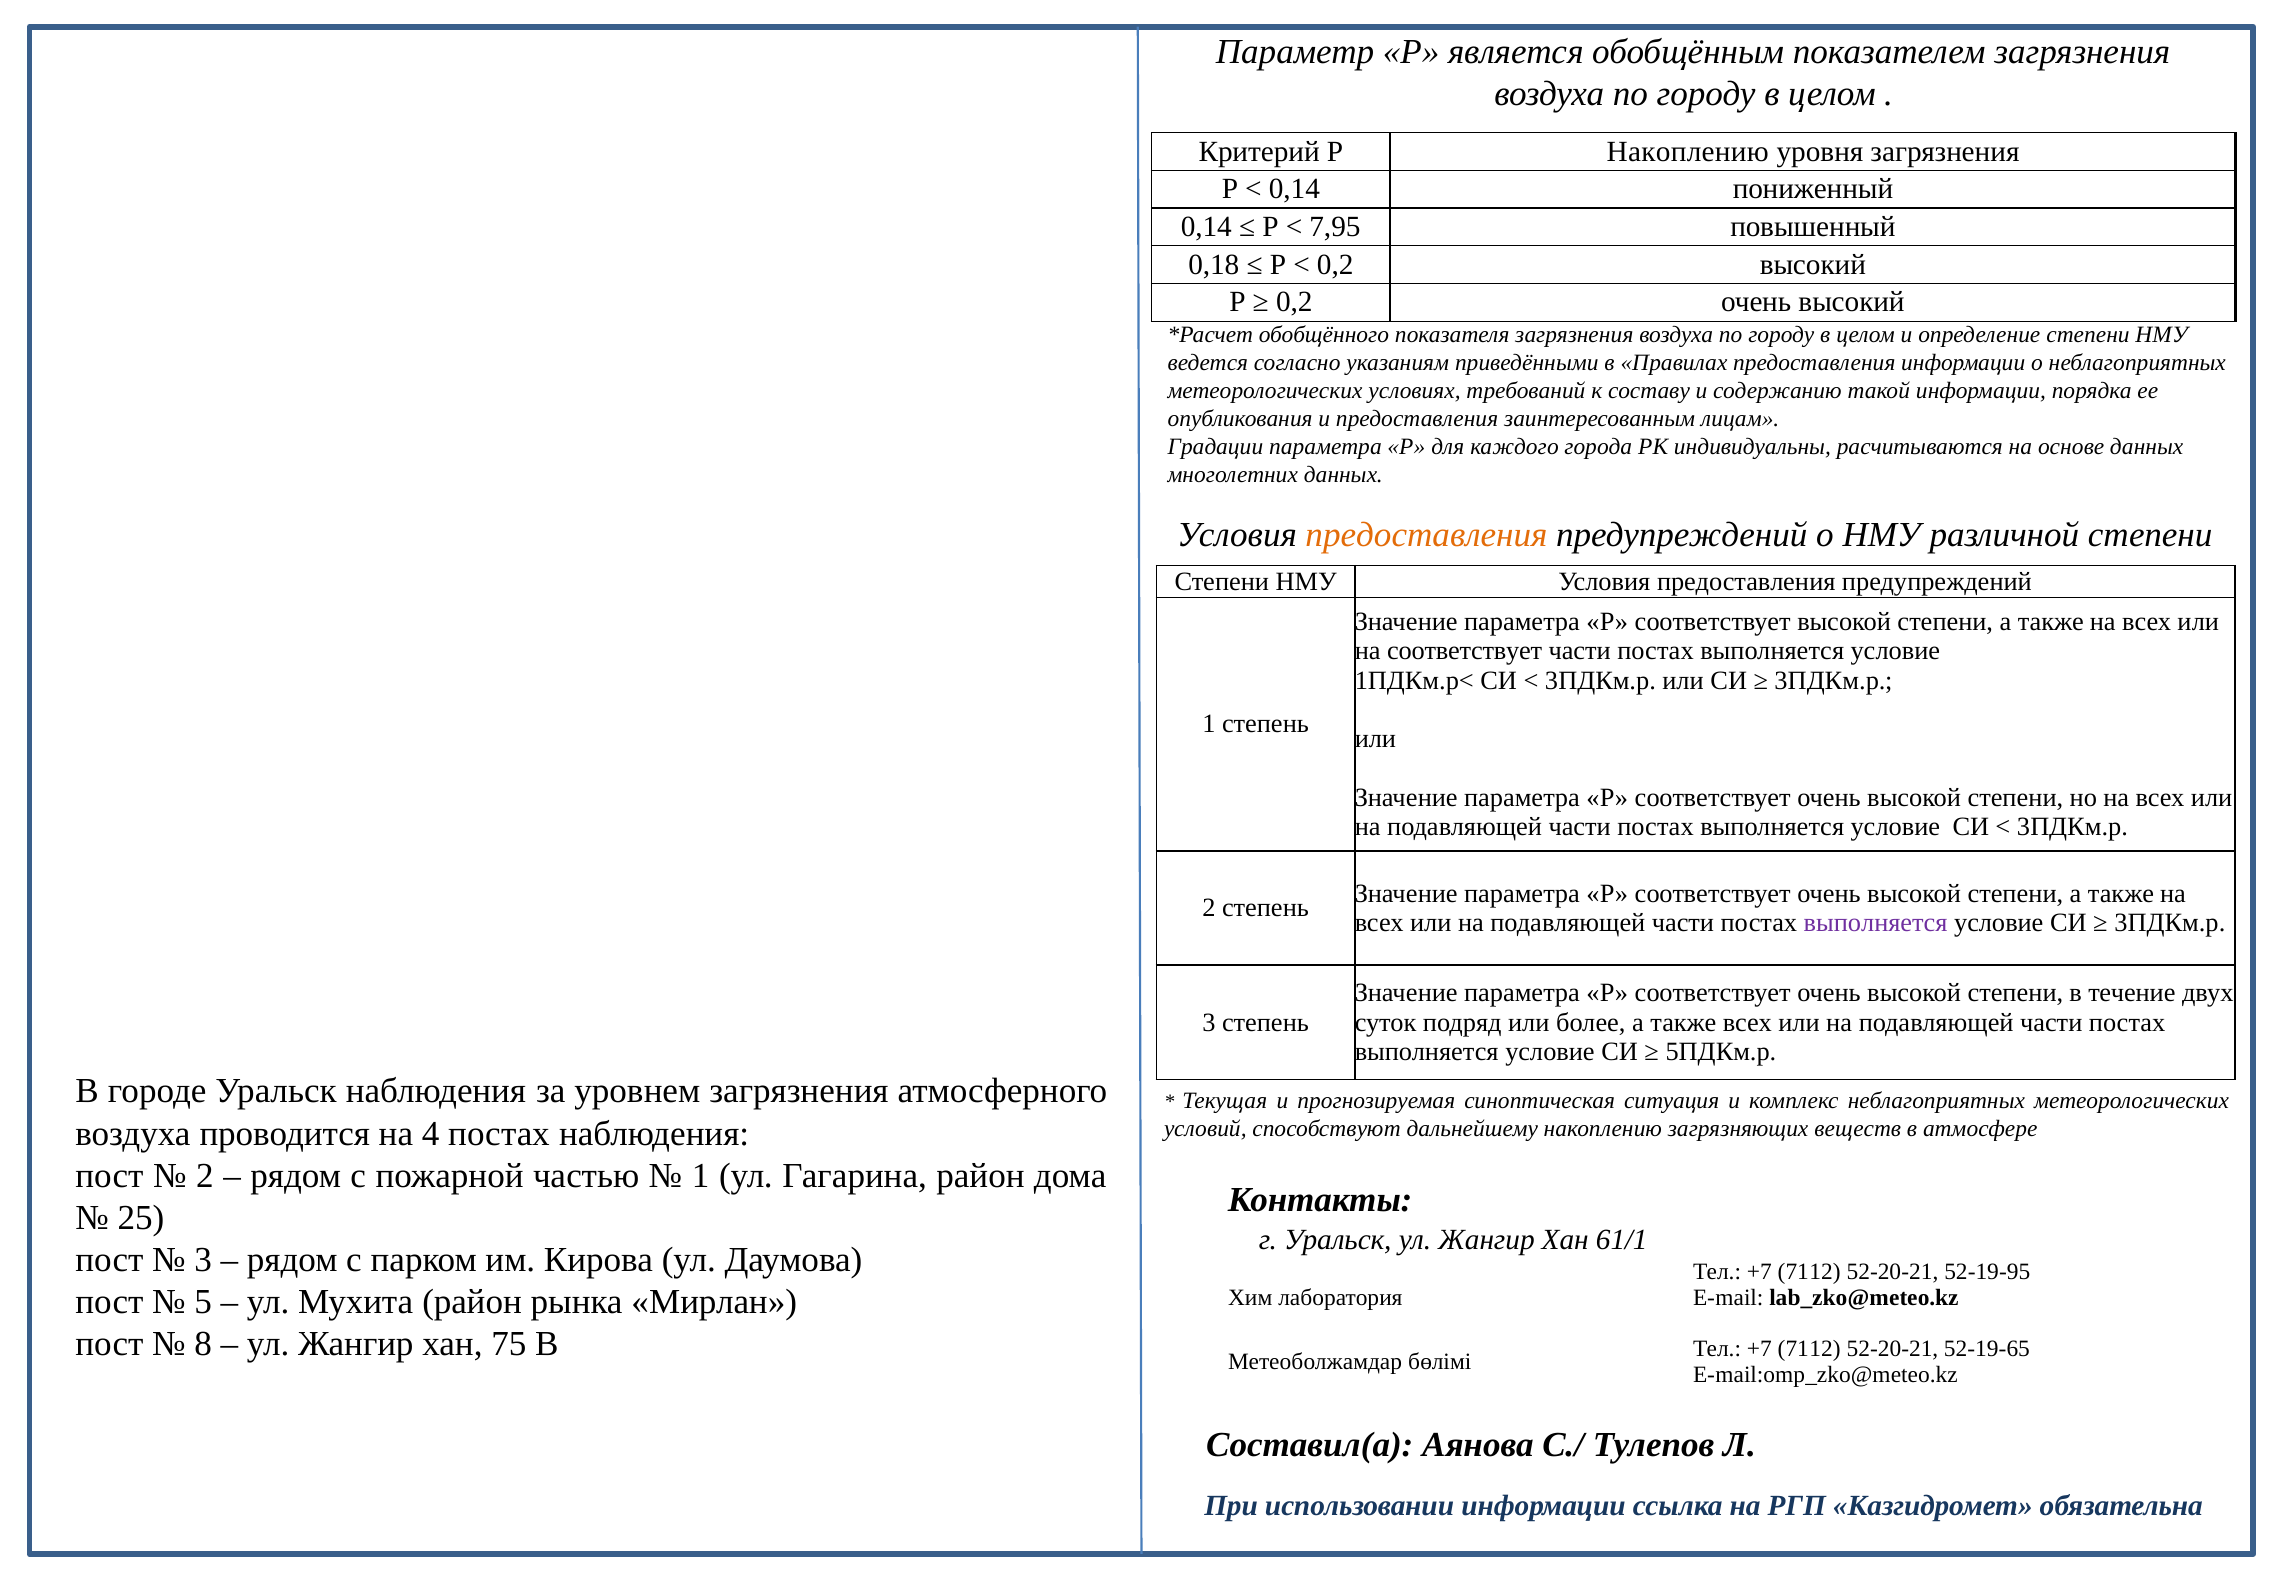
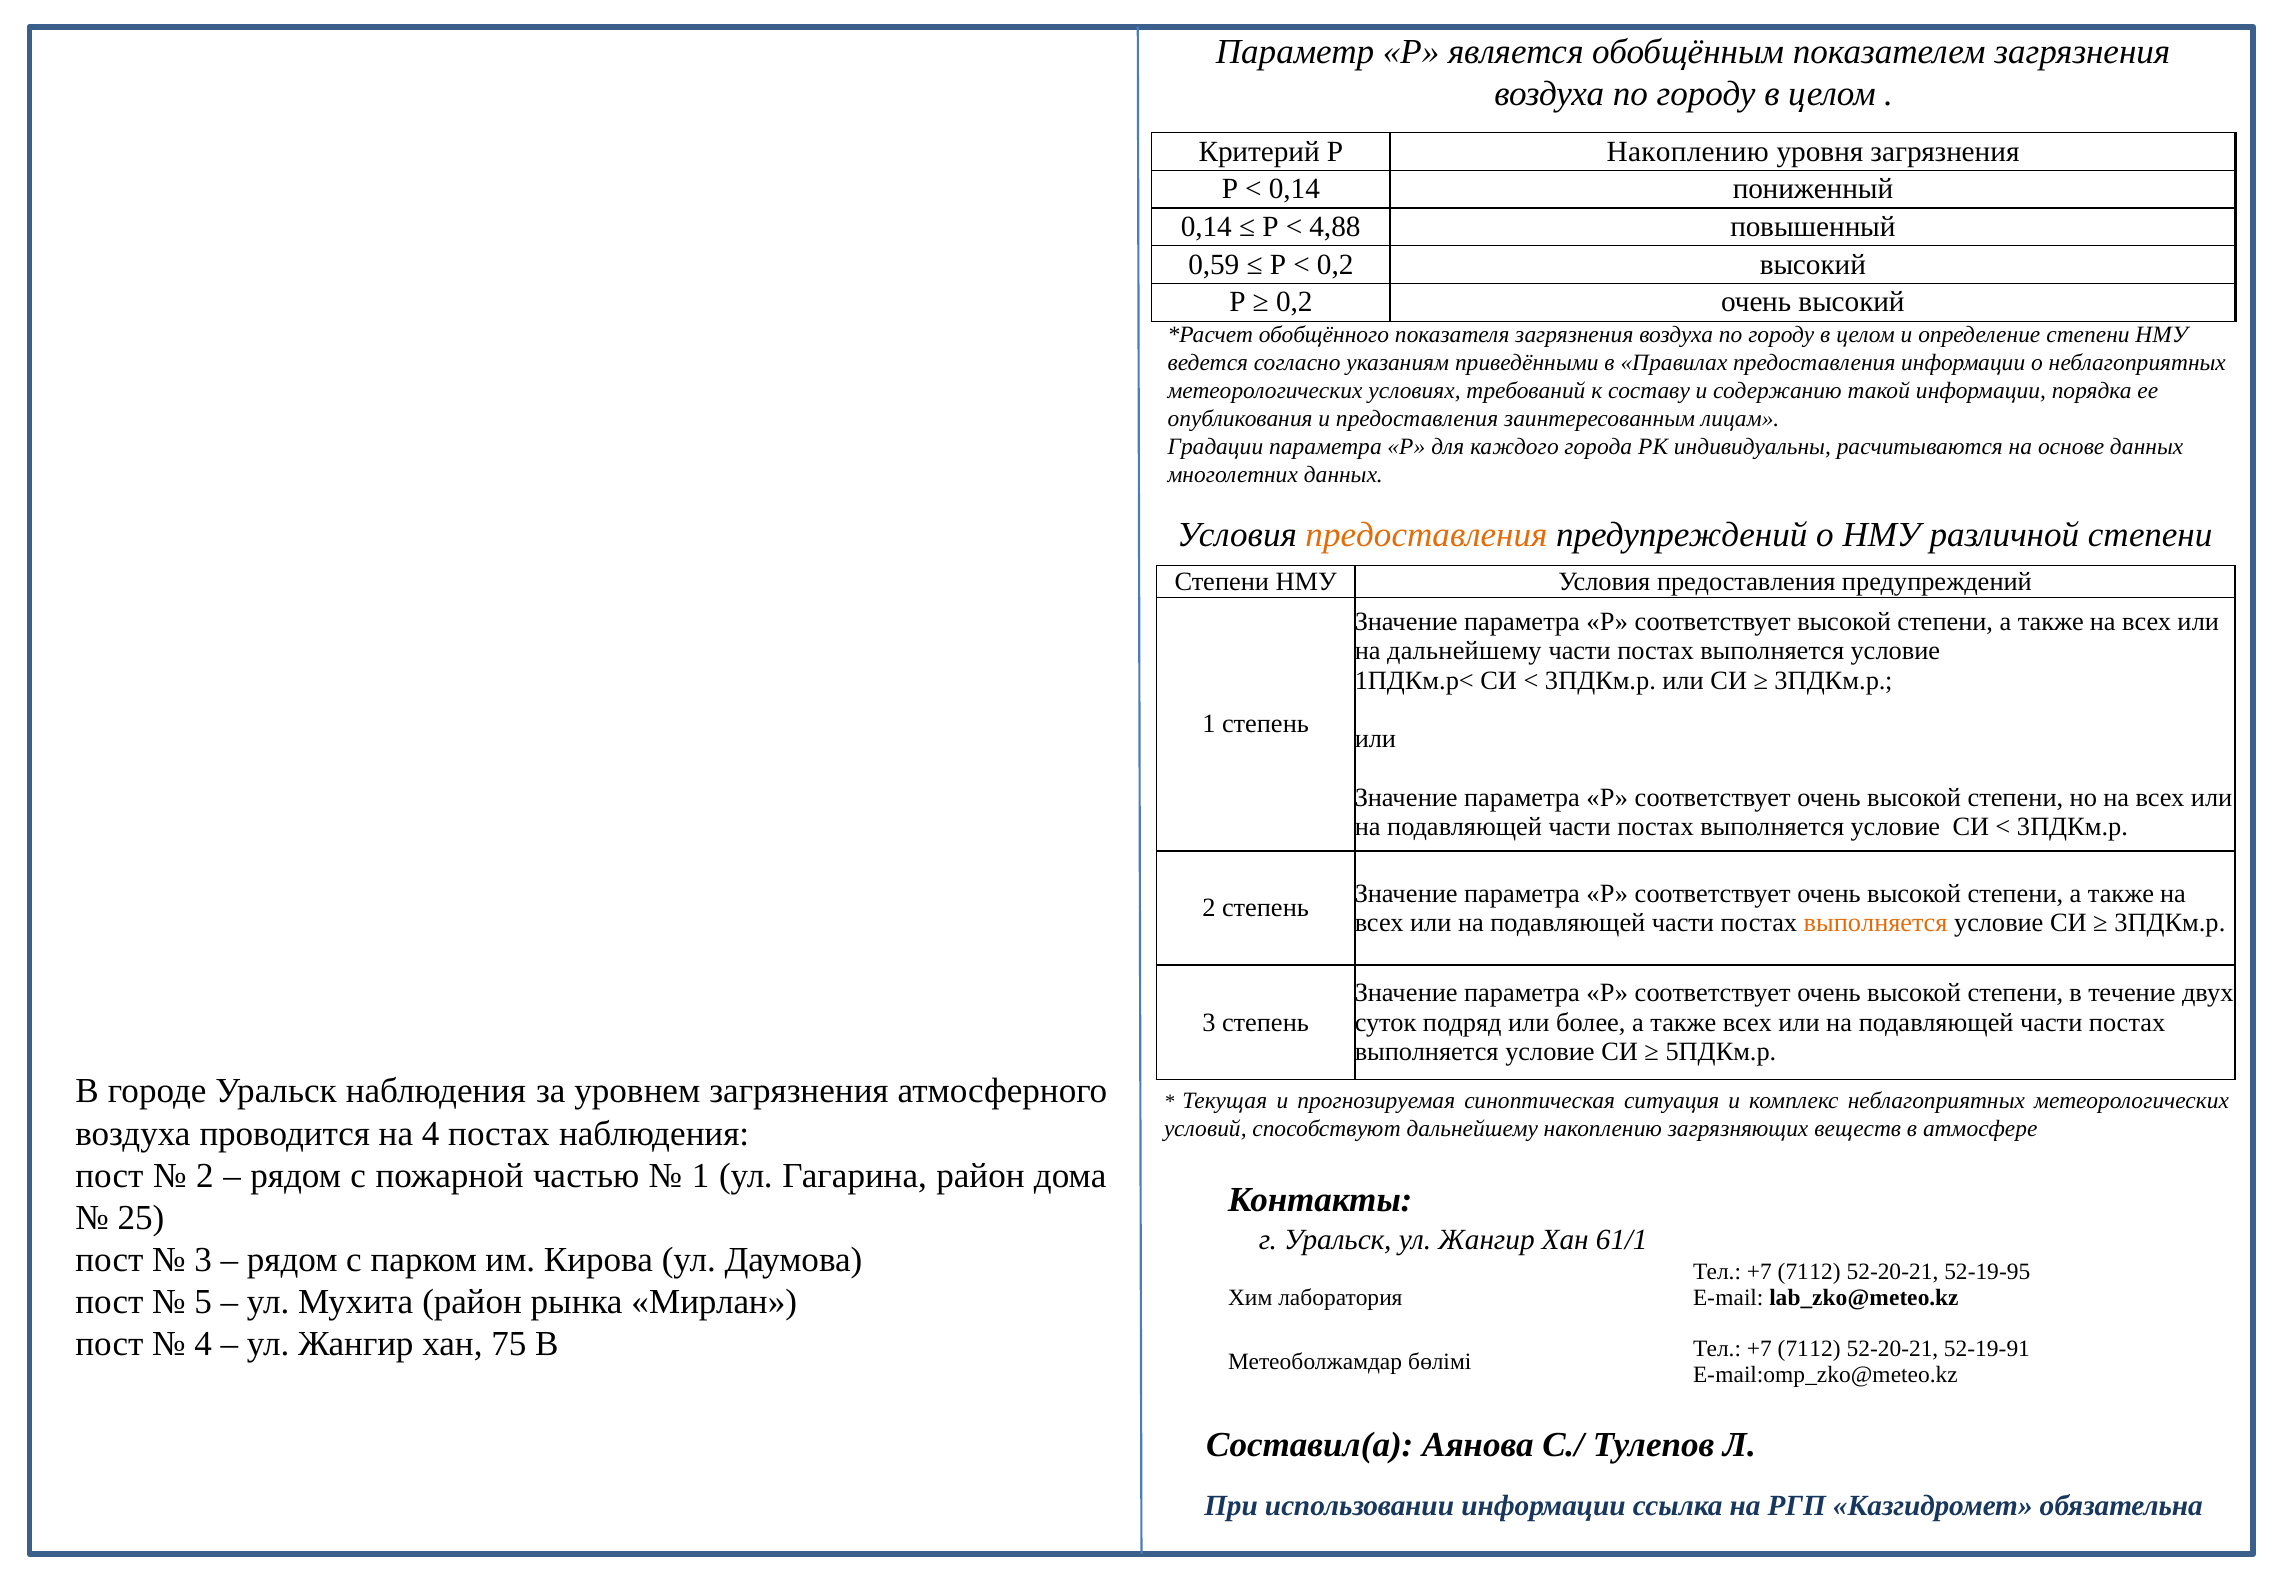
7,95: 7,95 -> 4,88 (1335, 227)
0,18: 0,18 -> 0,59 (1214, 264)
на соответствует: соответствует -> дальнейшему (1464, 651)
выполняется colour: purple -> orange (1876, 923)
8: 8 -> 4 (203, 1344)
52-19-65: 52-19-65 -> 52-19-91 (1987, 1349)
